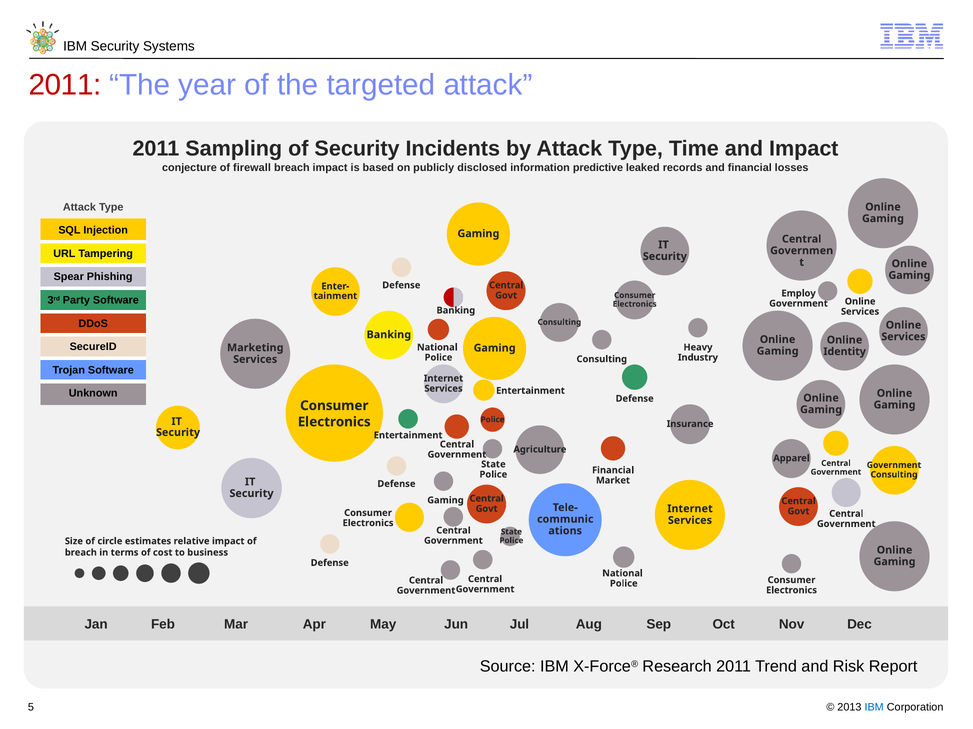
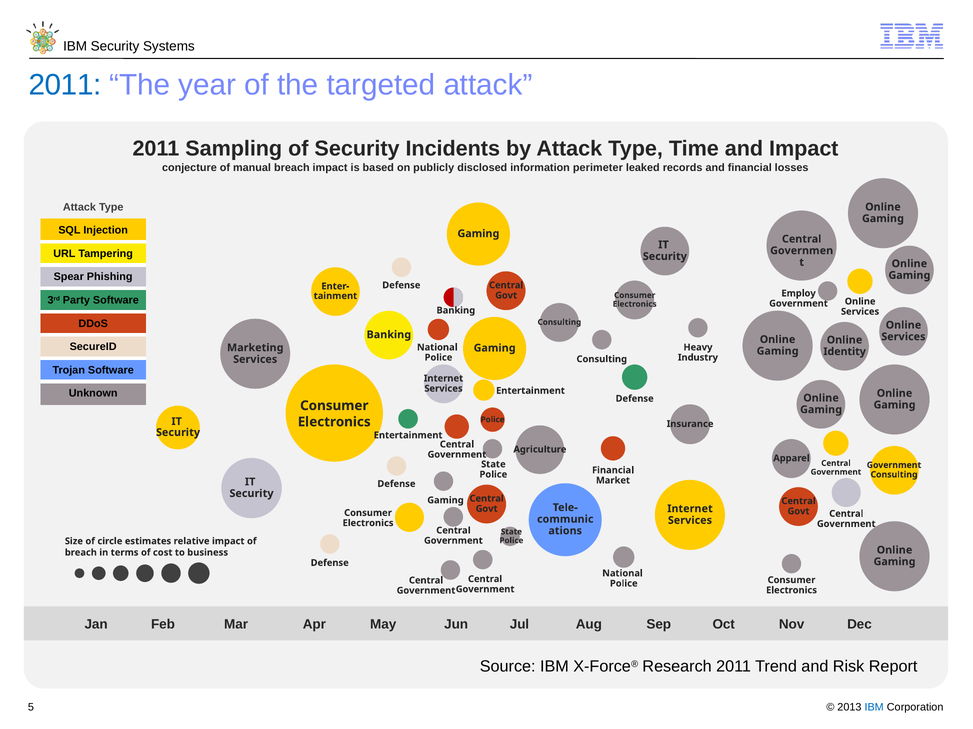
2011 colour: red -> blue (65, 85)
firewall: firewall -> manual (252, 168)
predictive: predictive -> perimeter (598, 168)
